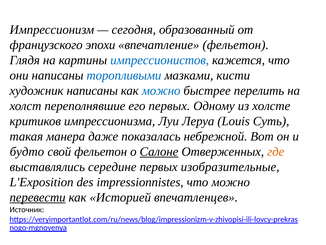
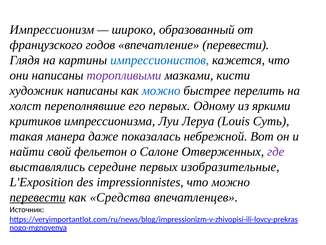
сегодня: сегодня -> широко (134, 30)
эпохи: эпохи -> годов (100, 45)
впечатление фельетон: фельетон -> перевести (236, 45)
торопливыми colour: blue -> purple (124, 75)
холсте: холсте -> яркими (271, 106)
будто: будто -> найти (27, 151)
Салоне underline: present -> none (159, 151)
где colour: orange -> purple (276, 151)
Историей: Историей -> Средства (120, 197)
